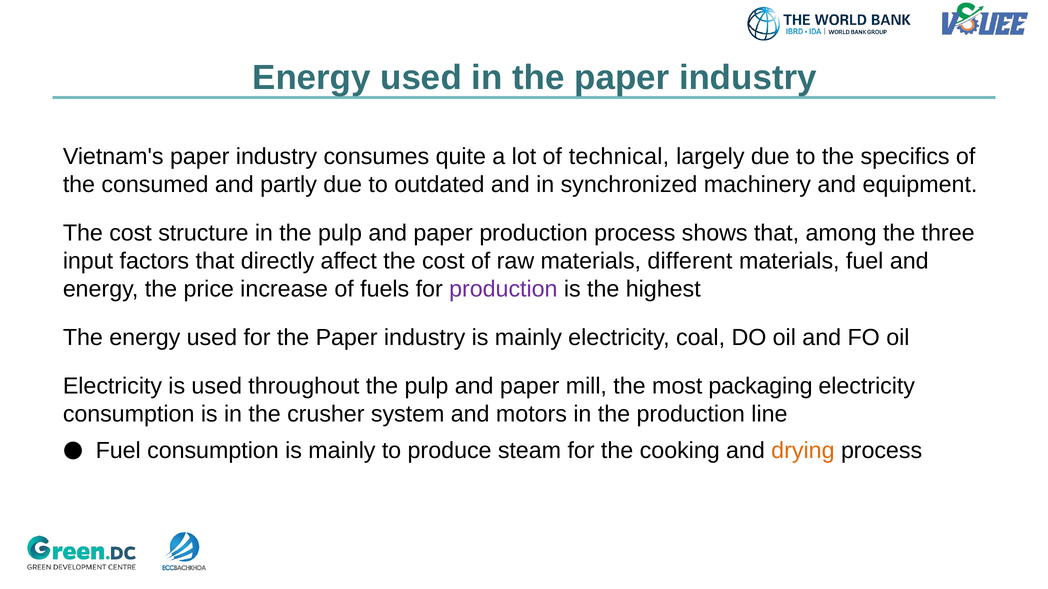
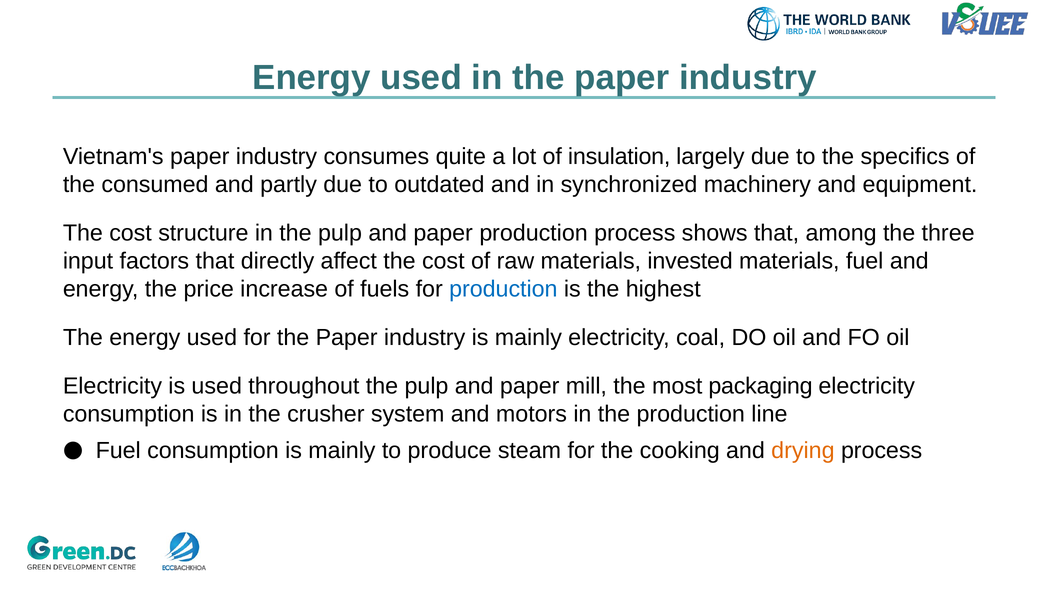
technical: technical -> insulation (619, 157)
different: different -> invested (690, 261)
production colour: purple -> blue (503, 289)
